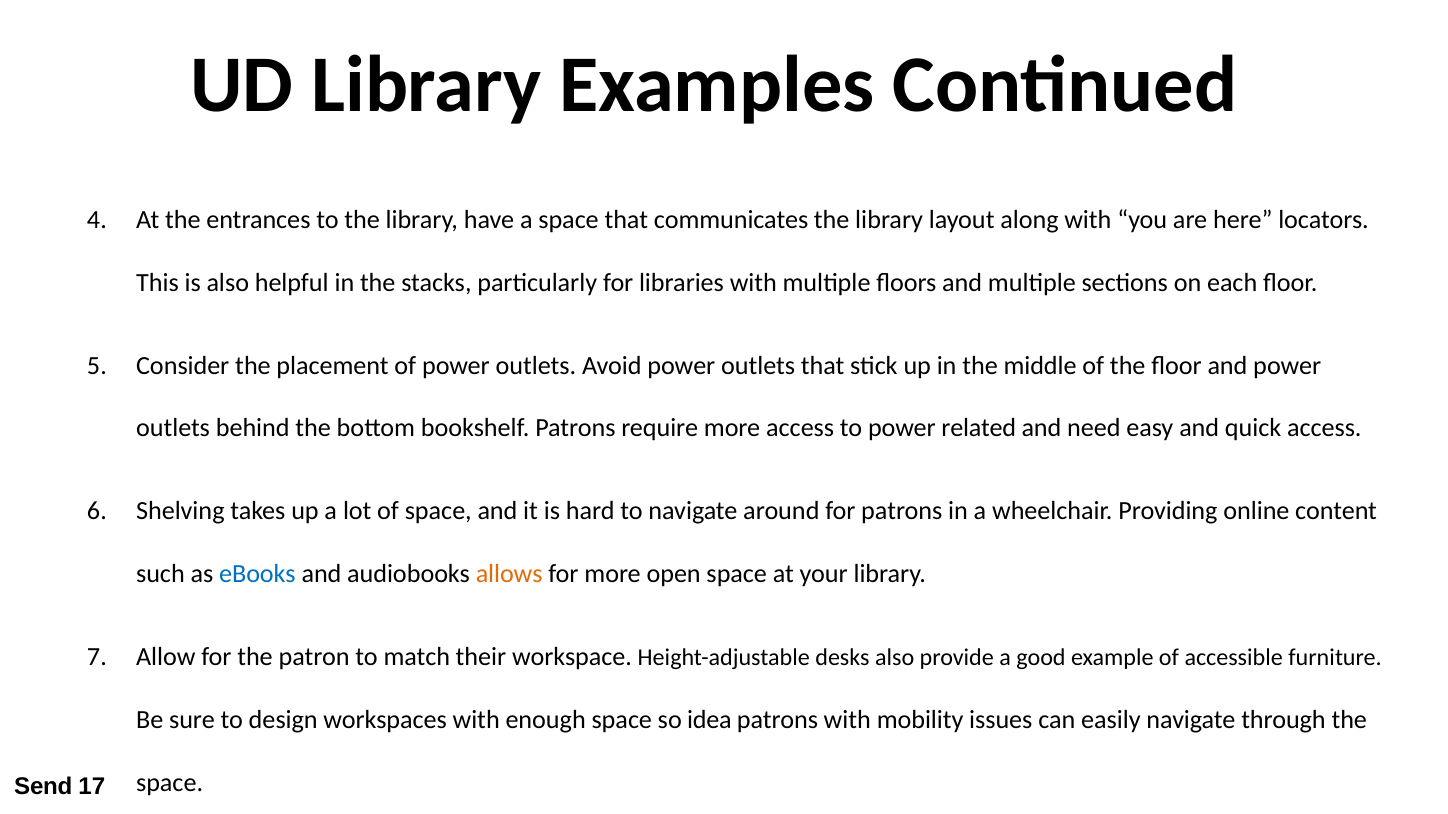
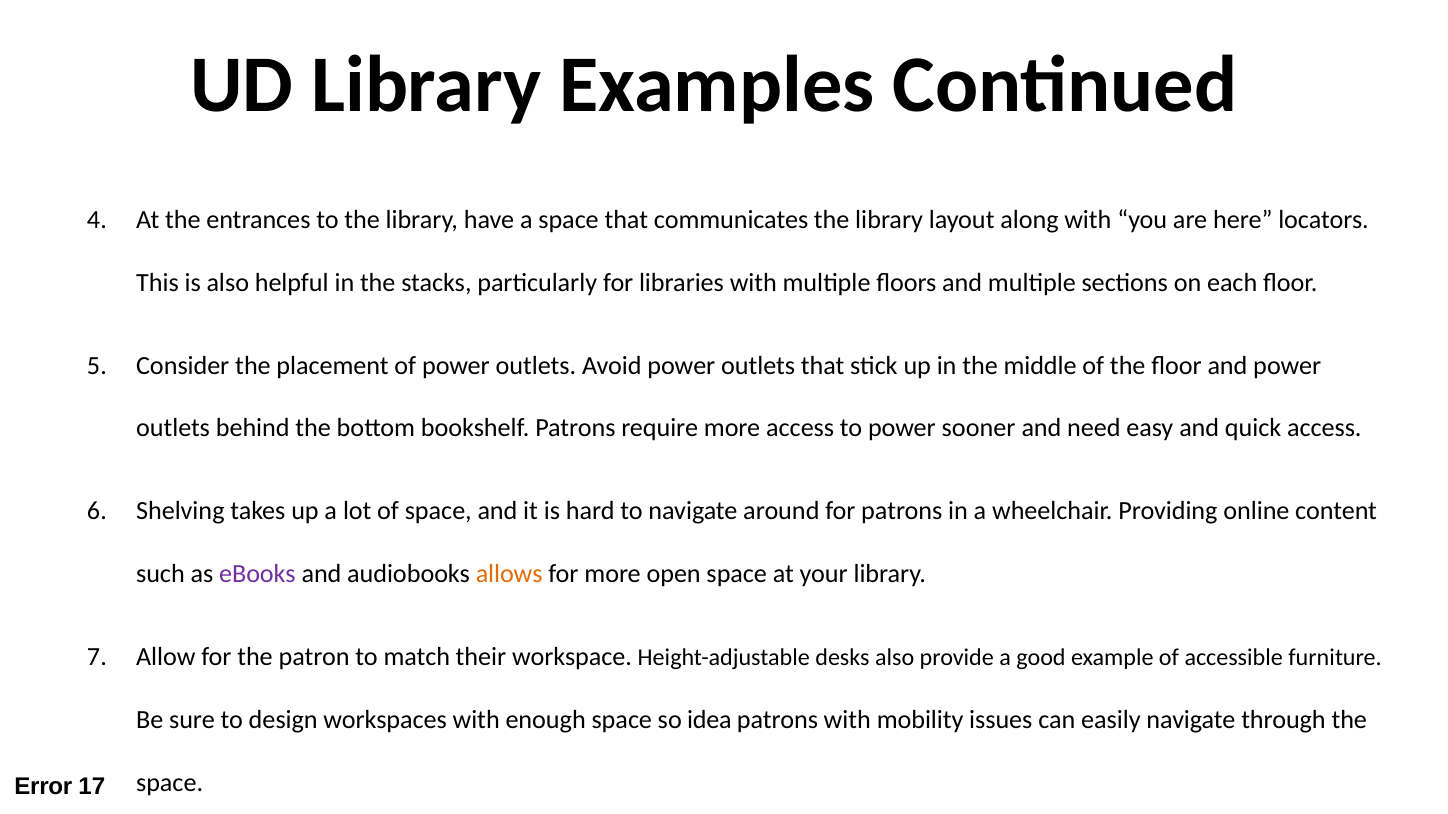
related: related -> sooner (979, 429)
eBooks colour: blue -> purple (257, 574)
Send: Send -> Error (43, 787)
